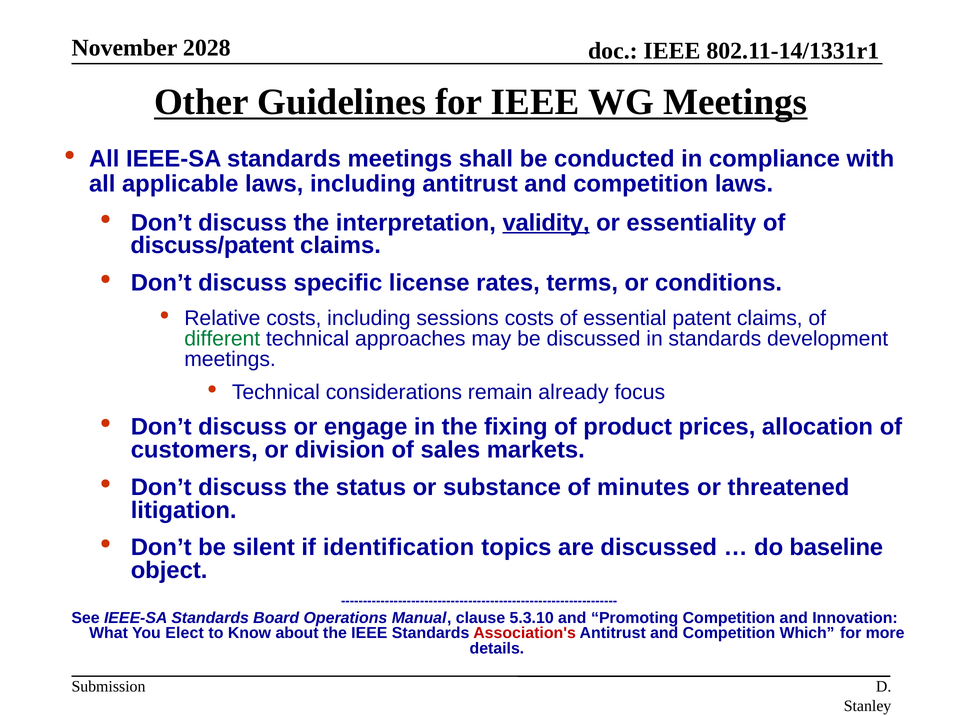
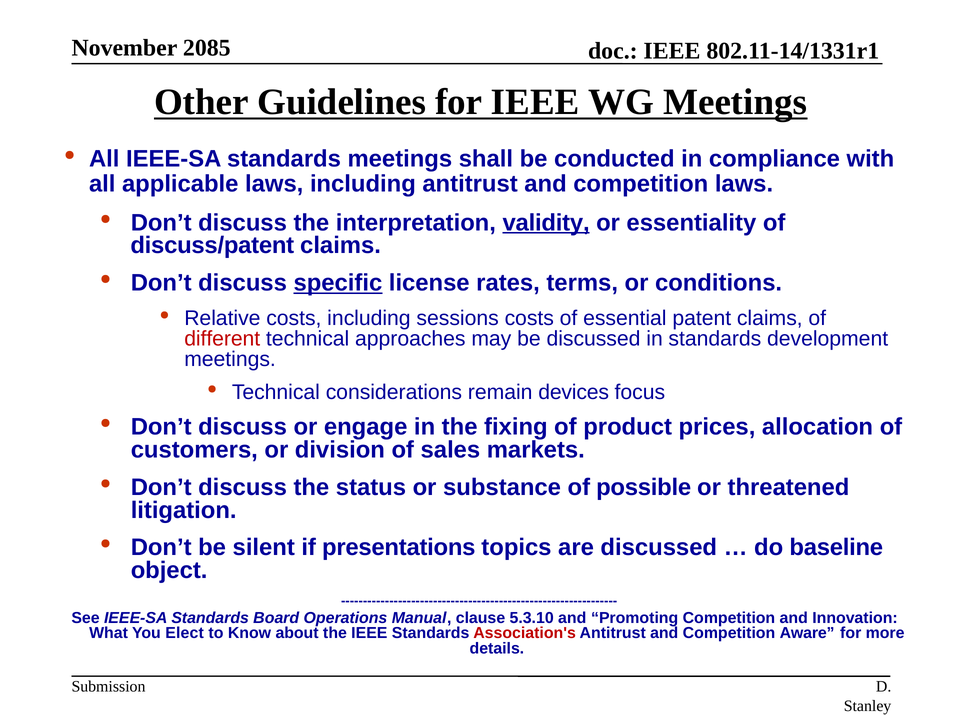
2028: 2028 -> 2085 (207, 48)
specific underline: none -> present (338, 283)
different colour: green -> red (222, 339)
already: already -> devices (574, 392)
minutes: minutes -> possible (644, 487)
identification: identification -> presentations (399, 547)
Which: Which -> Aware (807, 633)
